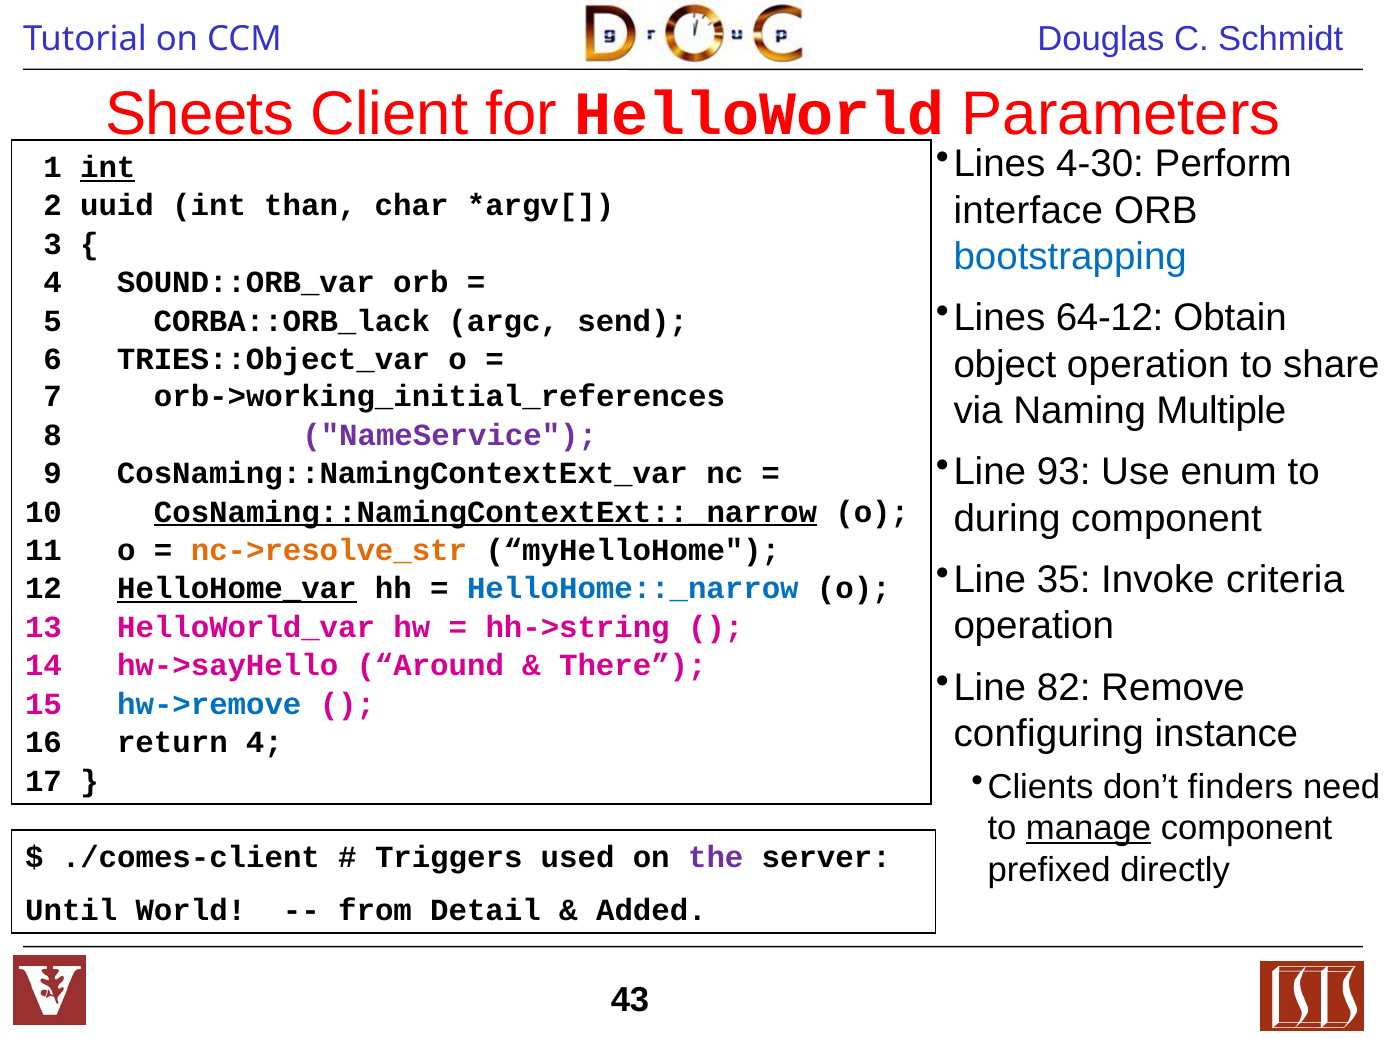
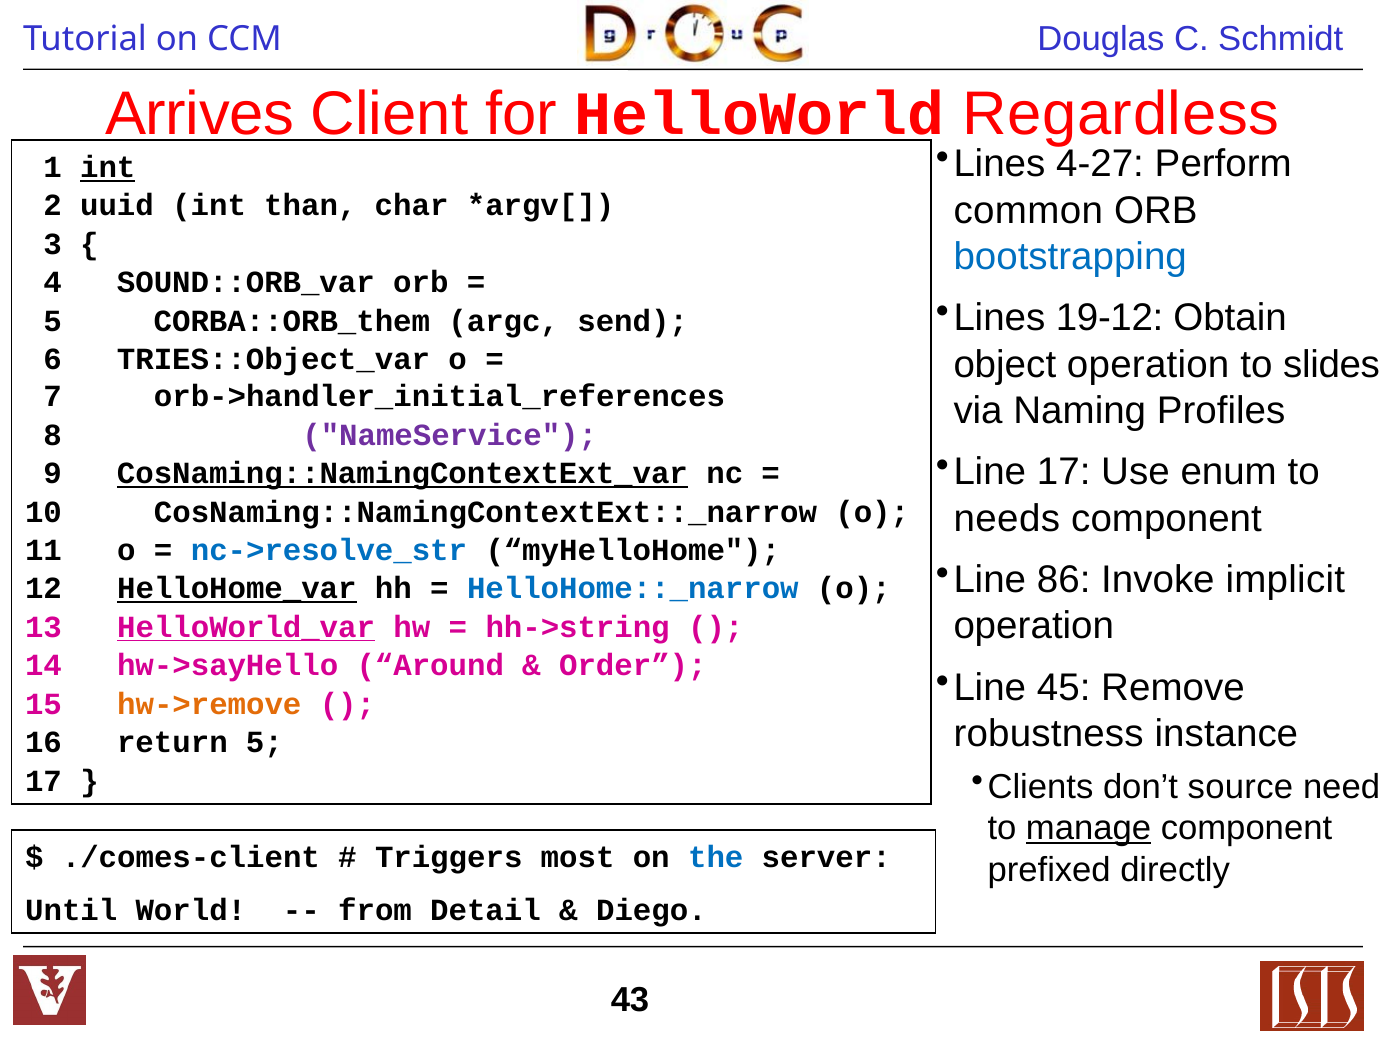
Sheets: Sheets -> Arrives (200, 114)
Parameters: Parameters -> Regardless (1121, 114)
4-30: 4-30 -> 4-27 (1100, 164)
interface: interface -> common (1028, 210)
64-12: 64-12 -> 19-12 (1110, 318)
CORBA::ORB_lack: CORBA::ORB_lack -> CORBA::ORB_them (292, 321)
share: share -> slides (1332, 365)
orb->working_initial_references: orb->working_initial_references -> orb->handler_initial_references (439, 397)
Multiple: Multiple -> Profiles (1221, 411)
Line 93: 93 -> 17 (1064, 472)
CosNaming::NamingContextExt_var underline: none -> present (402, 474)
CosNaming::NamingContextExt::_narrow underline: present -> none (486, 512)
during: during -> needs (1007, 519)
nc->resolve_str colour: orange -> blue (329, 551)
35: 35 -> 86 (1064, 580)
criteria: criteria -> implicit (1285, 580)
HelloWorld_var underline: none -> present (246, 628)
There: There -> Order (633, 666)
82: 82 -> 45 (1064, 688)
hw->remove colour: blue -> orange (209, 705)
configuring: configuring -> robustness (1049, 734)
return 4: 4 -> 5 (264, 743)
finders: finders -> source (1240, 787)
used: used -> most (578, 858)
the colour: purple -> blue (716, 858)
Added: Added -> Diego (651, 910)
